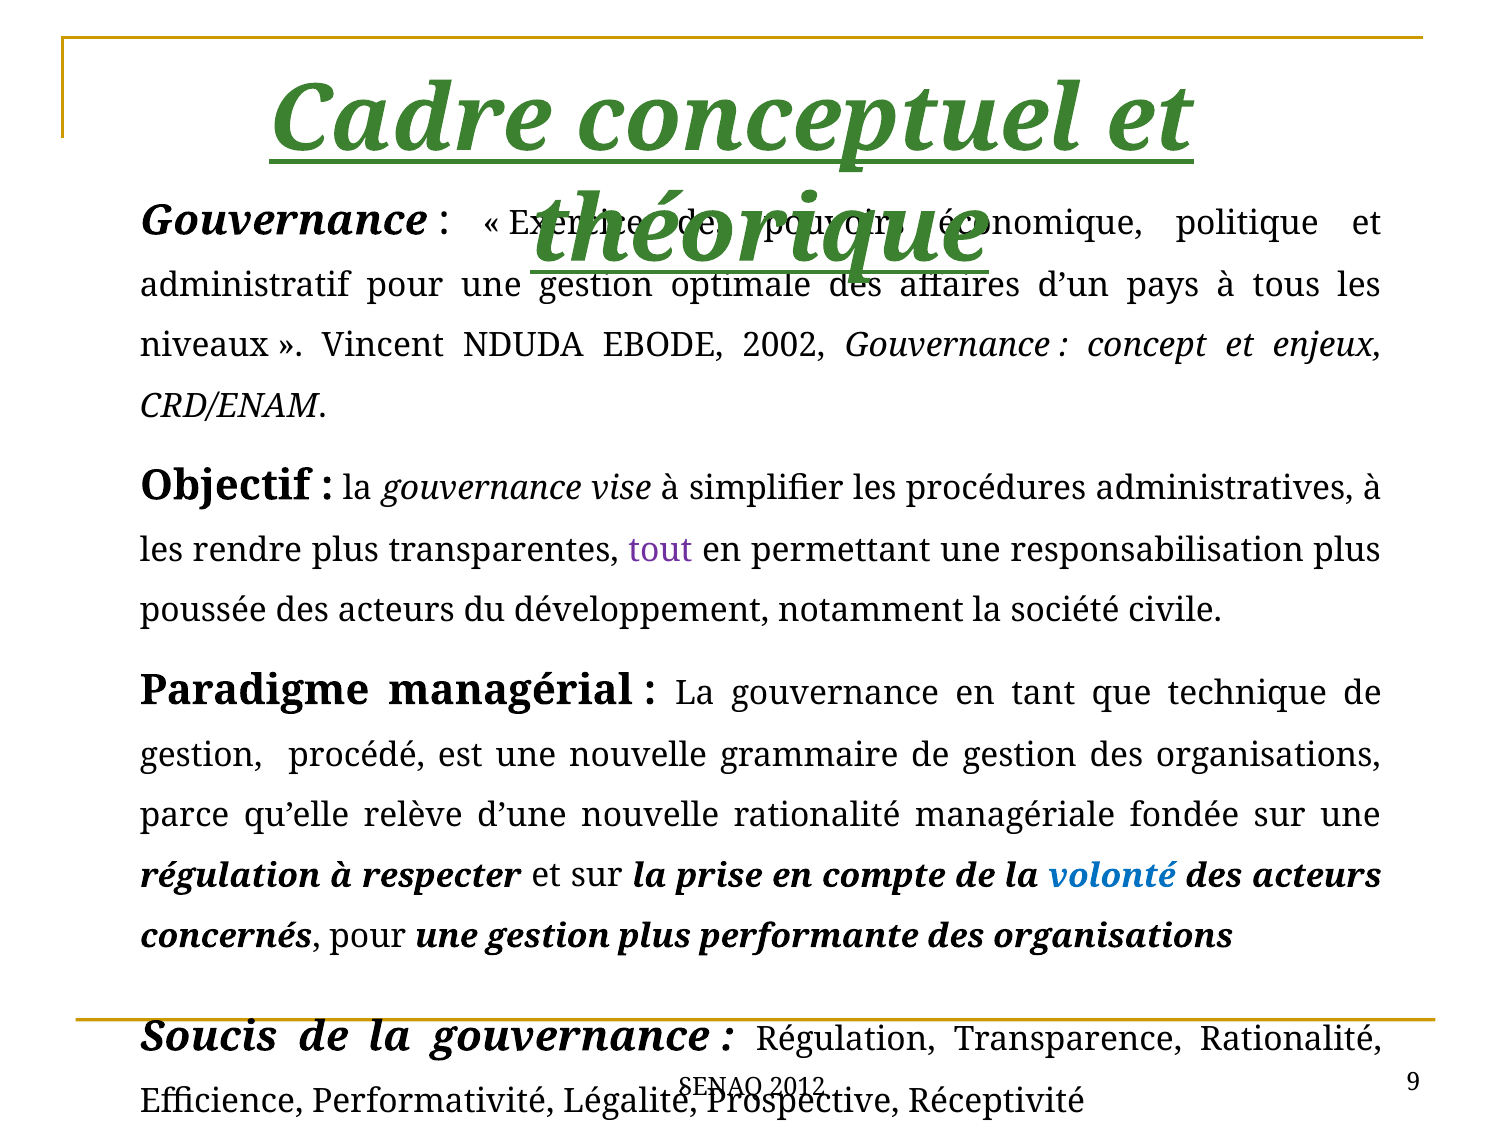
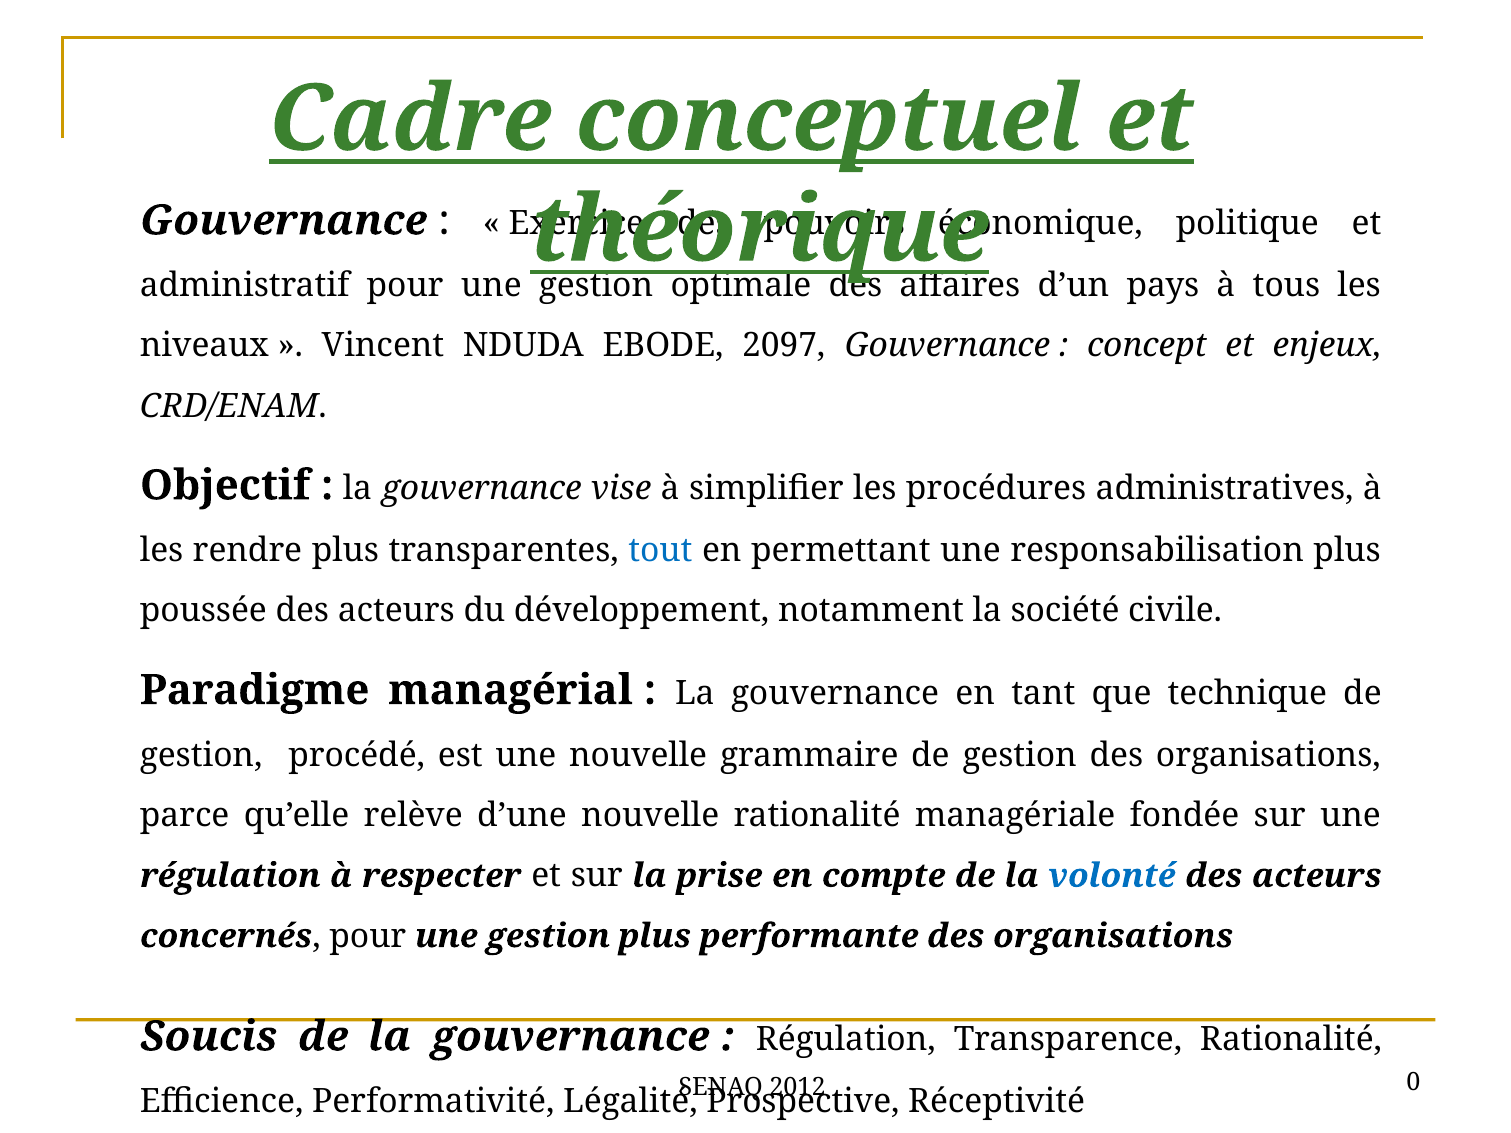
2002: 2002 -> 2097 (784, 346)
tout colour: purple -> blue (660, 550)
9: 9 -> 0 (1414, 1082)
